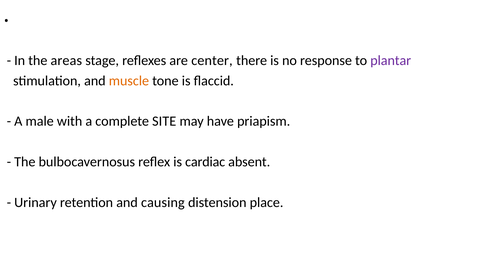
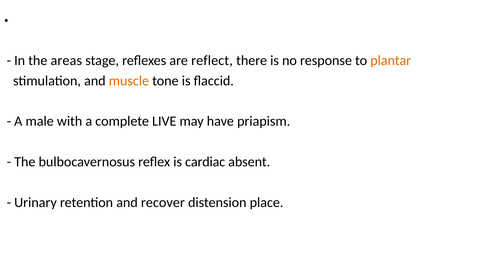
center: center -> reflect (212, 60)
plantar colour: purple -> orange (391, 60)
SITE: SITE -> LIVE (164, 121)
causing: causing -> recover (163, 202)
